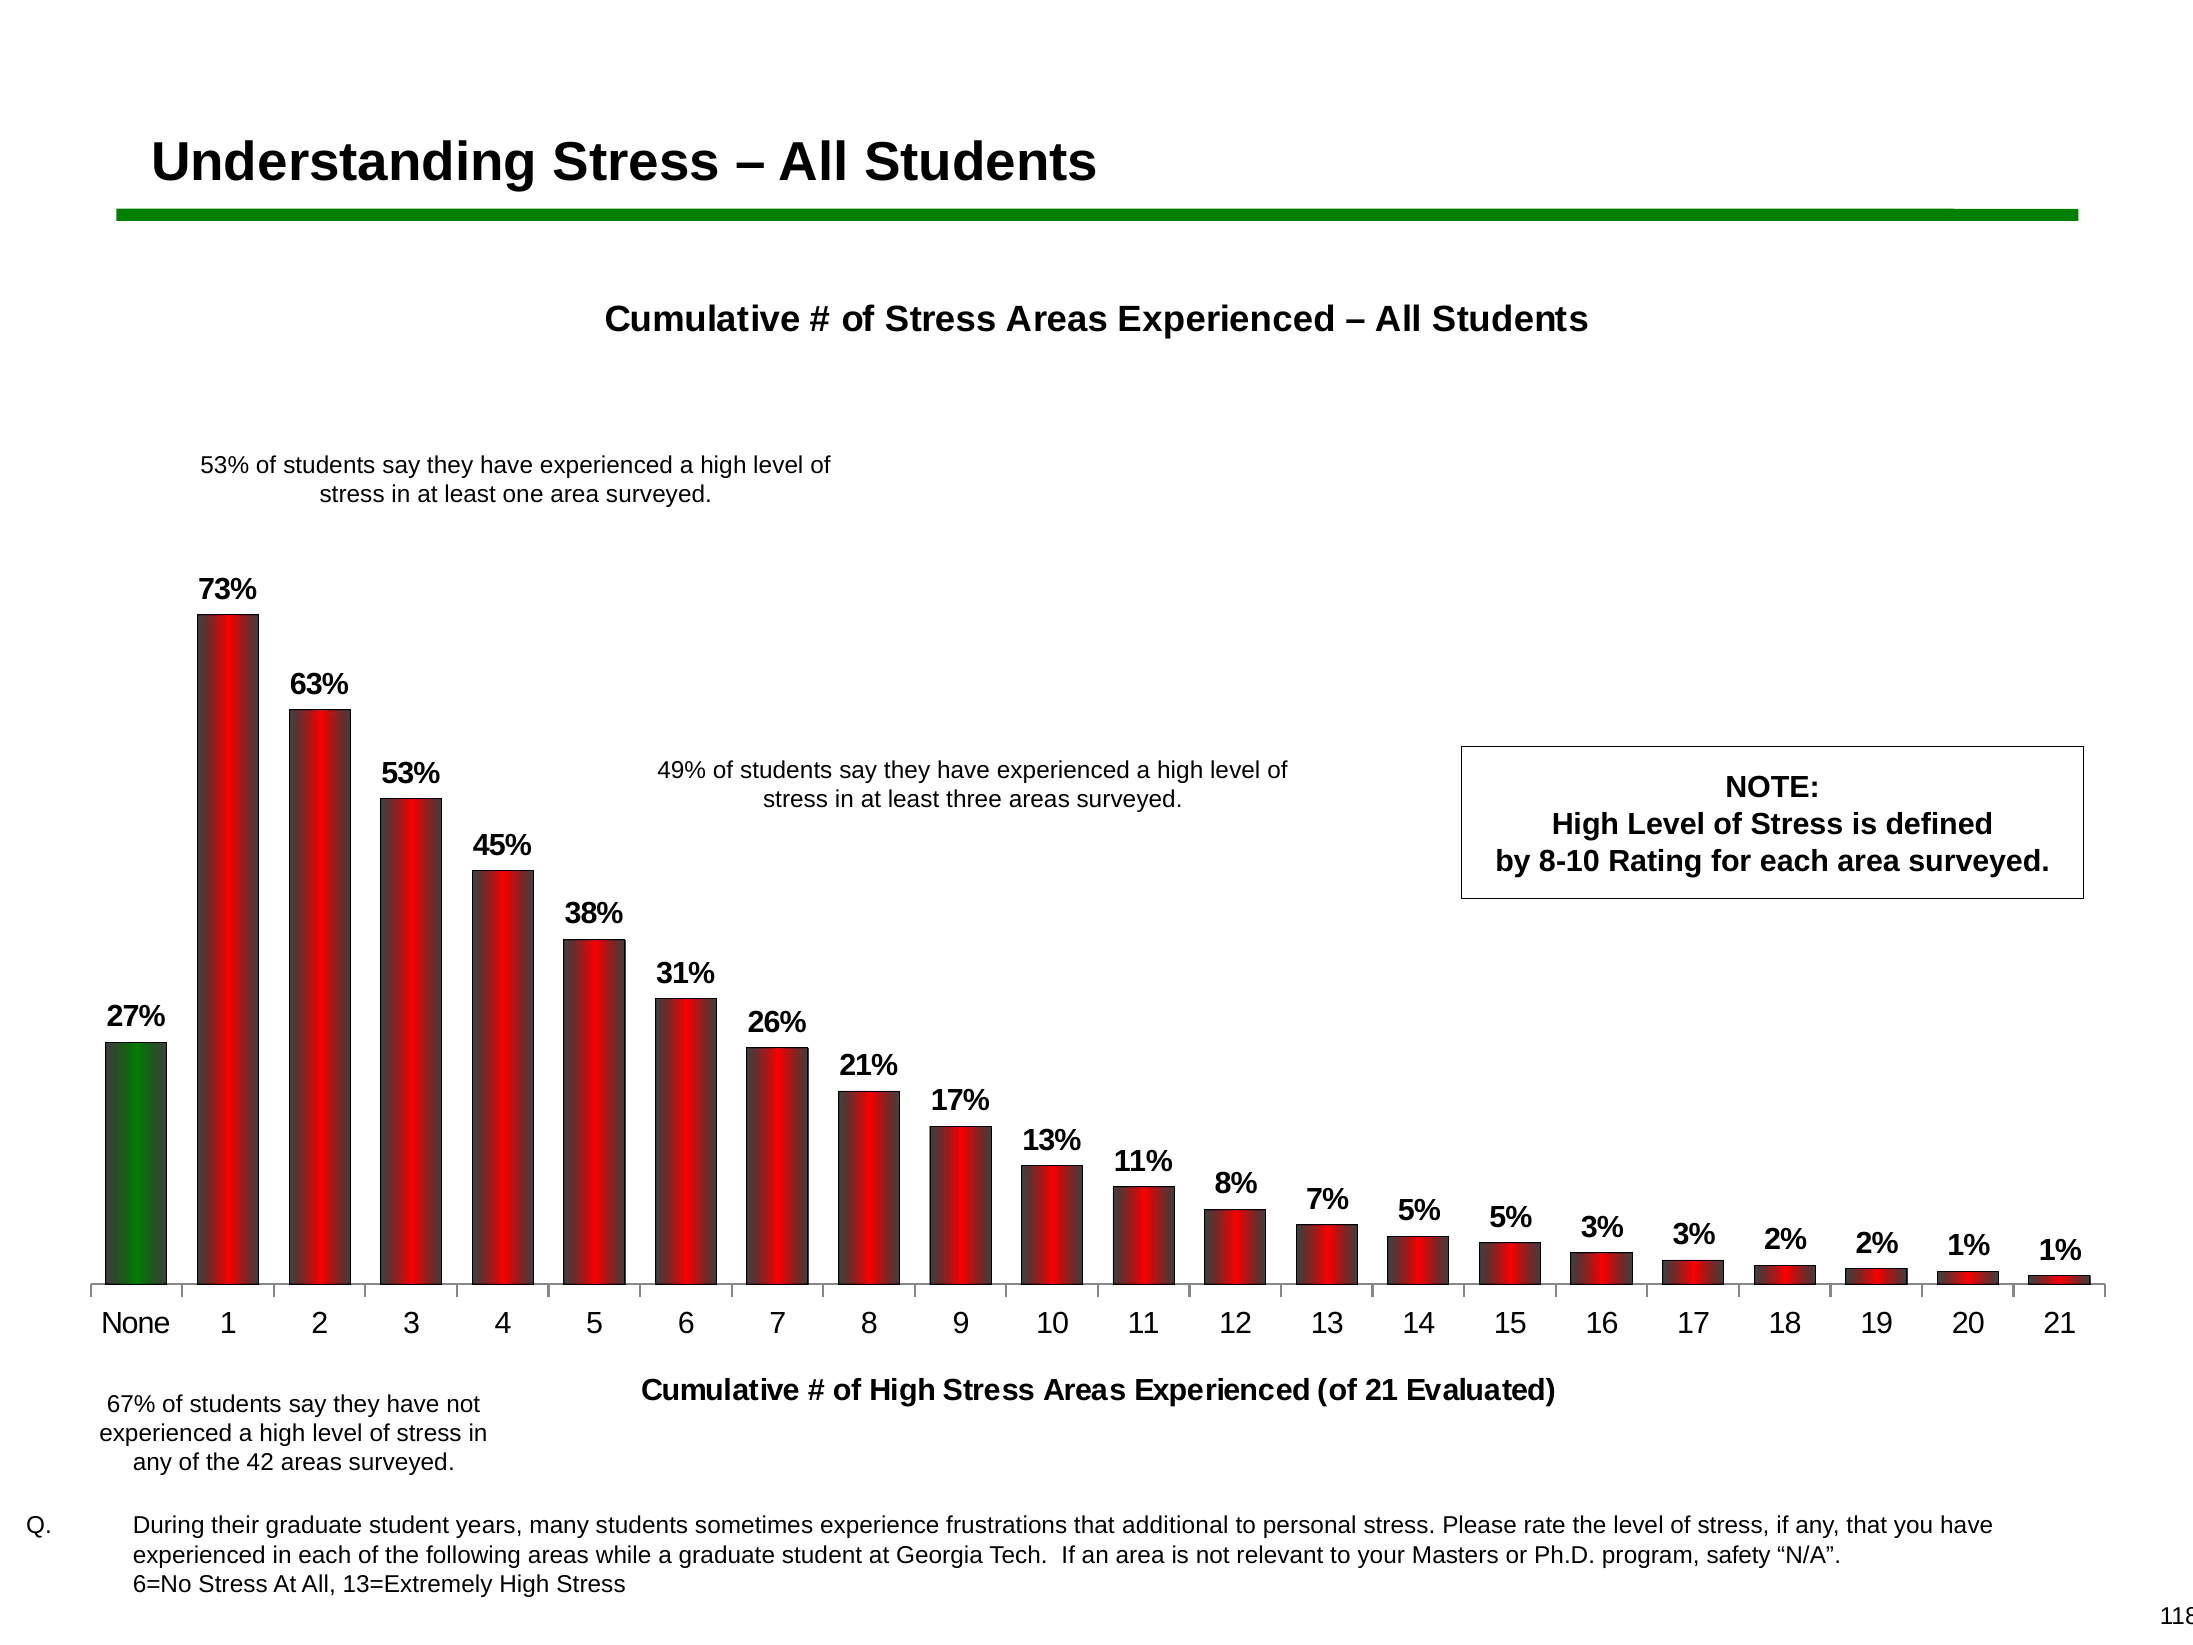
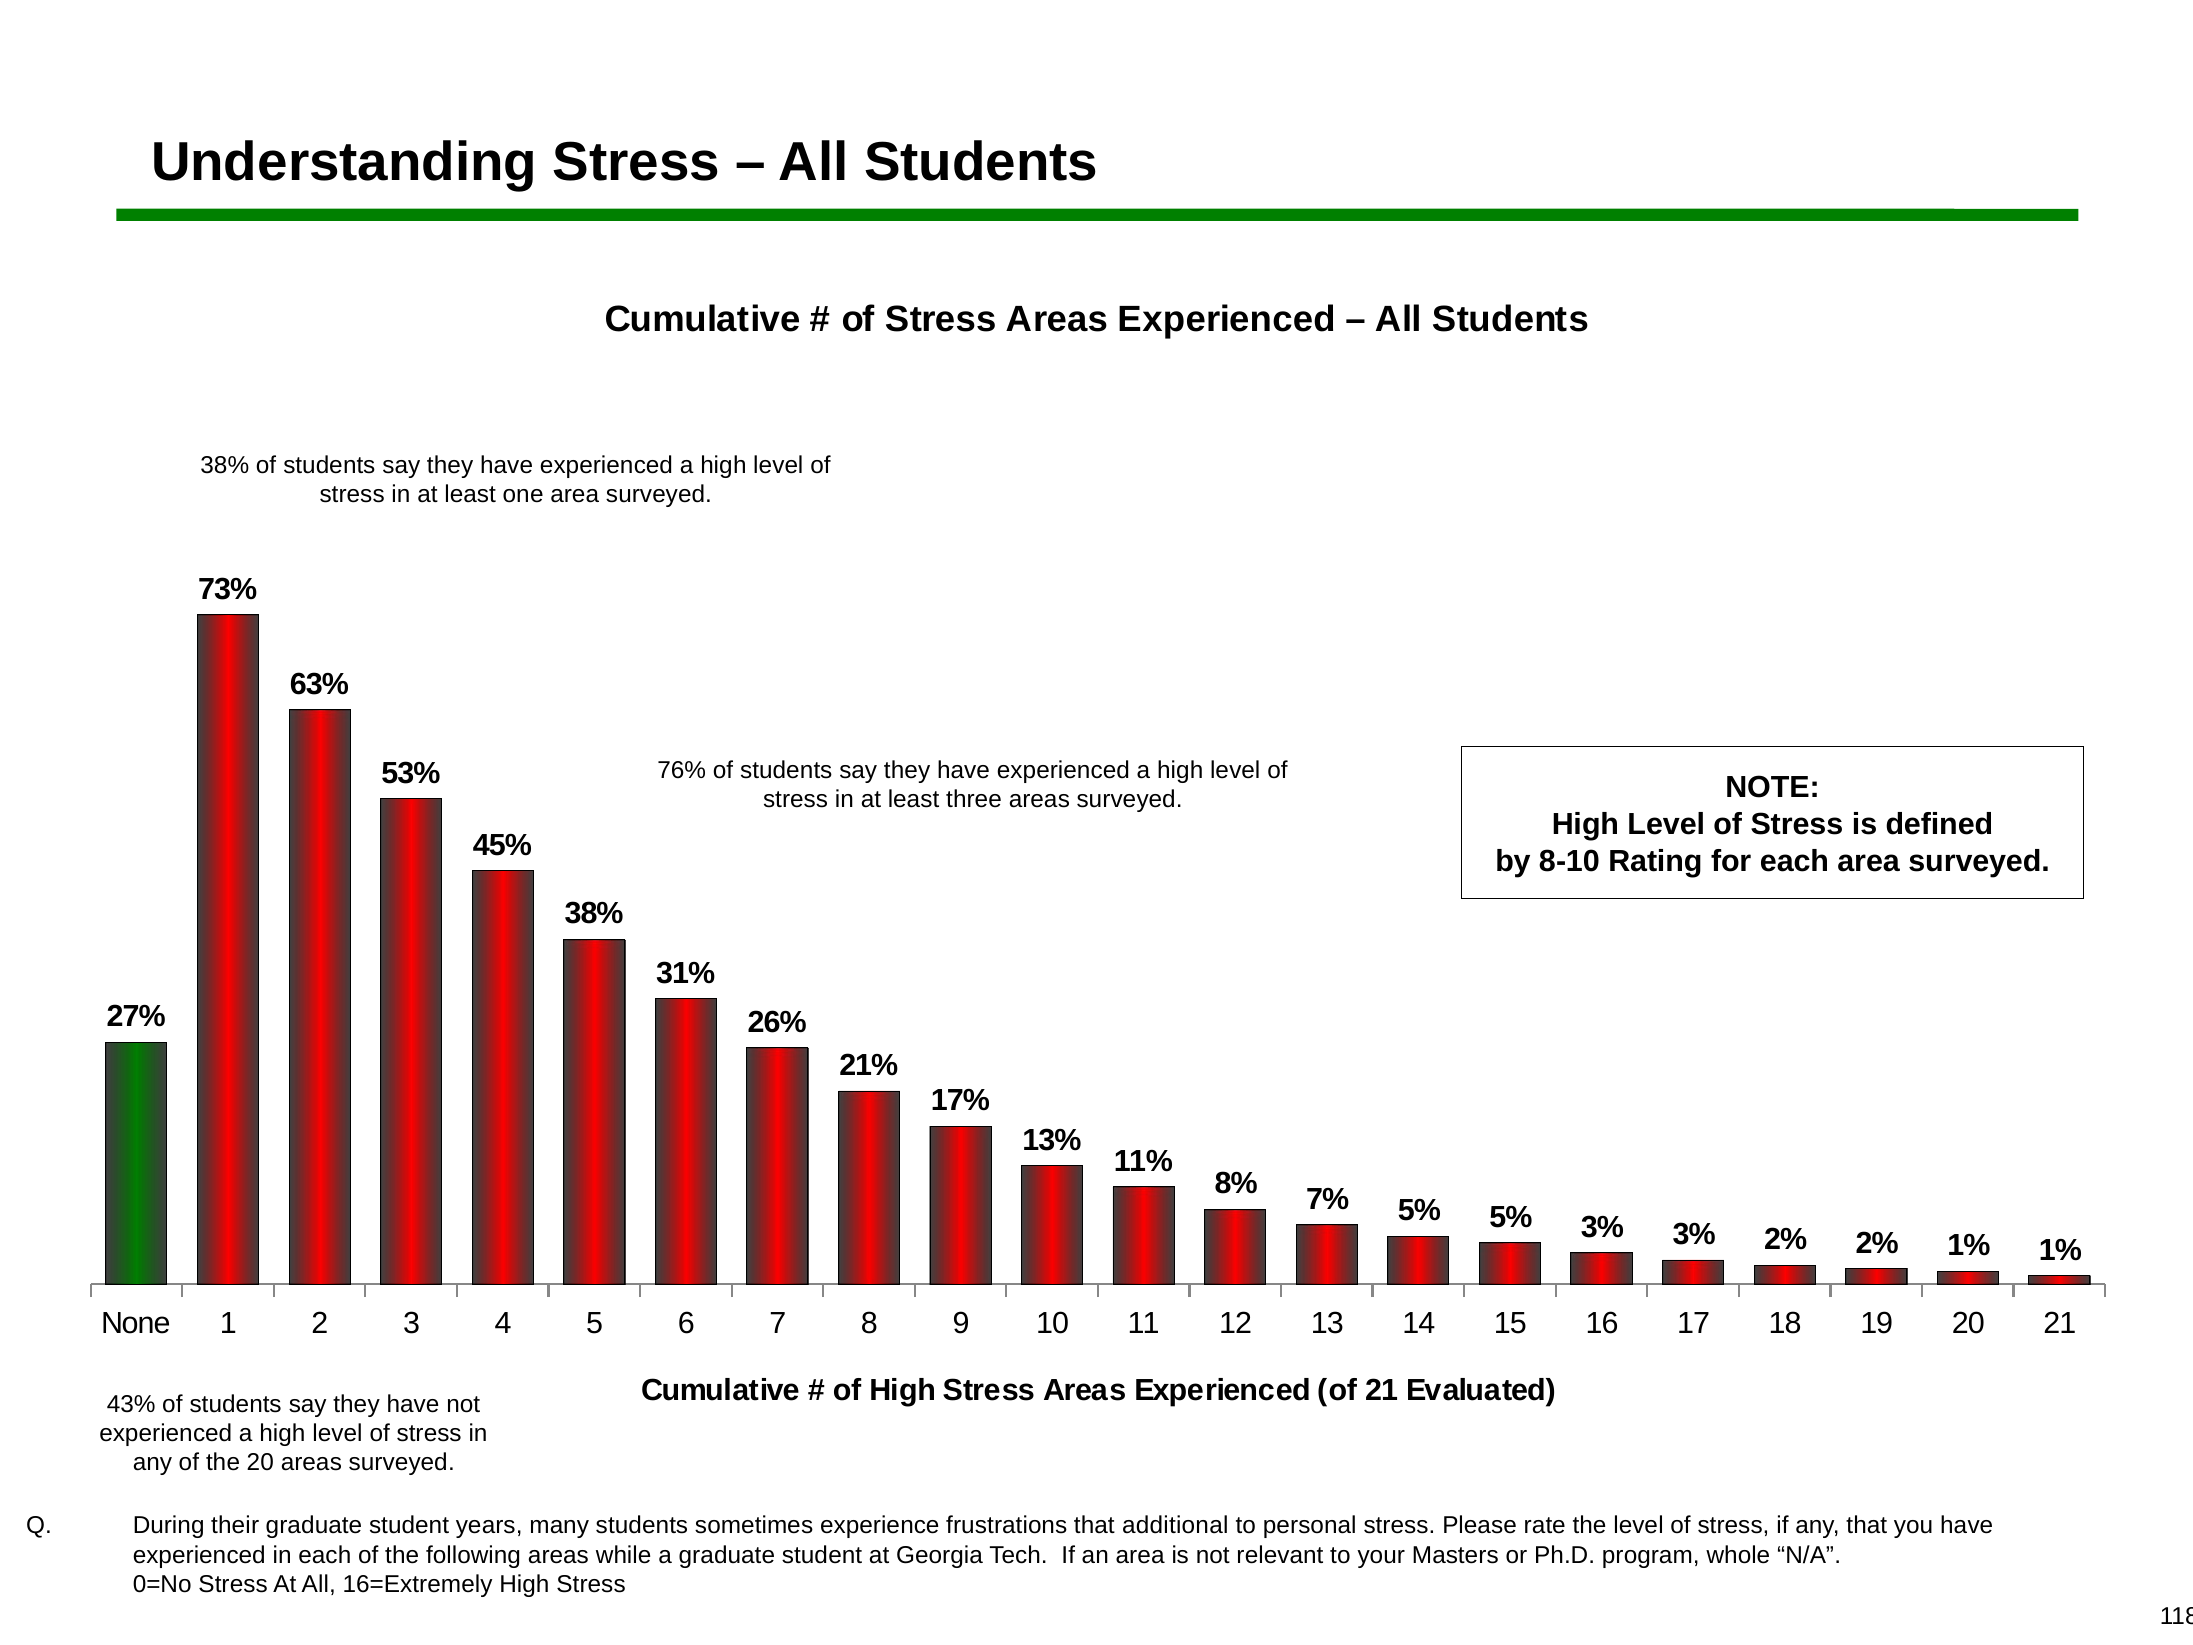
53%: 53% -> 38% (225, 466)
49%: 49% -> 76% (682, 770)
67%: 67% -> 43% (131, 1404)
the 42: 42 -> 20 (260, 1462)
safety: safety -> whole (1738, 1555)
6=No: 6=No -> 0=No (162, 1584)
13=Extremely: 13=Extremely -> 16=Extremely (418, 1584)
